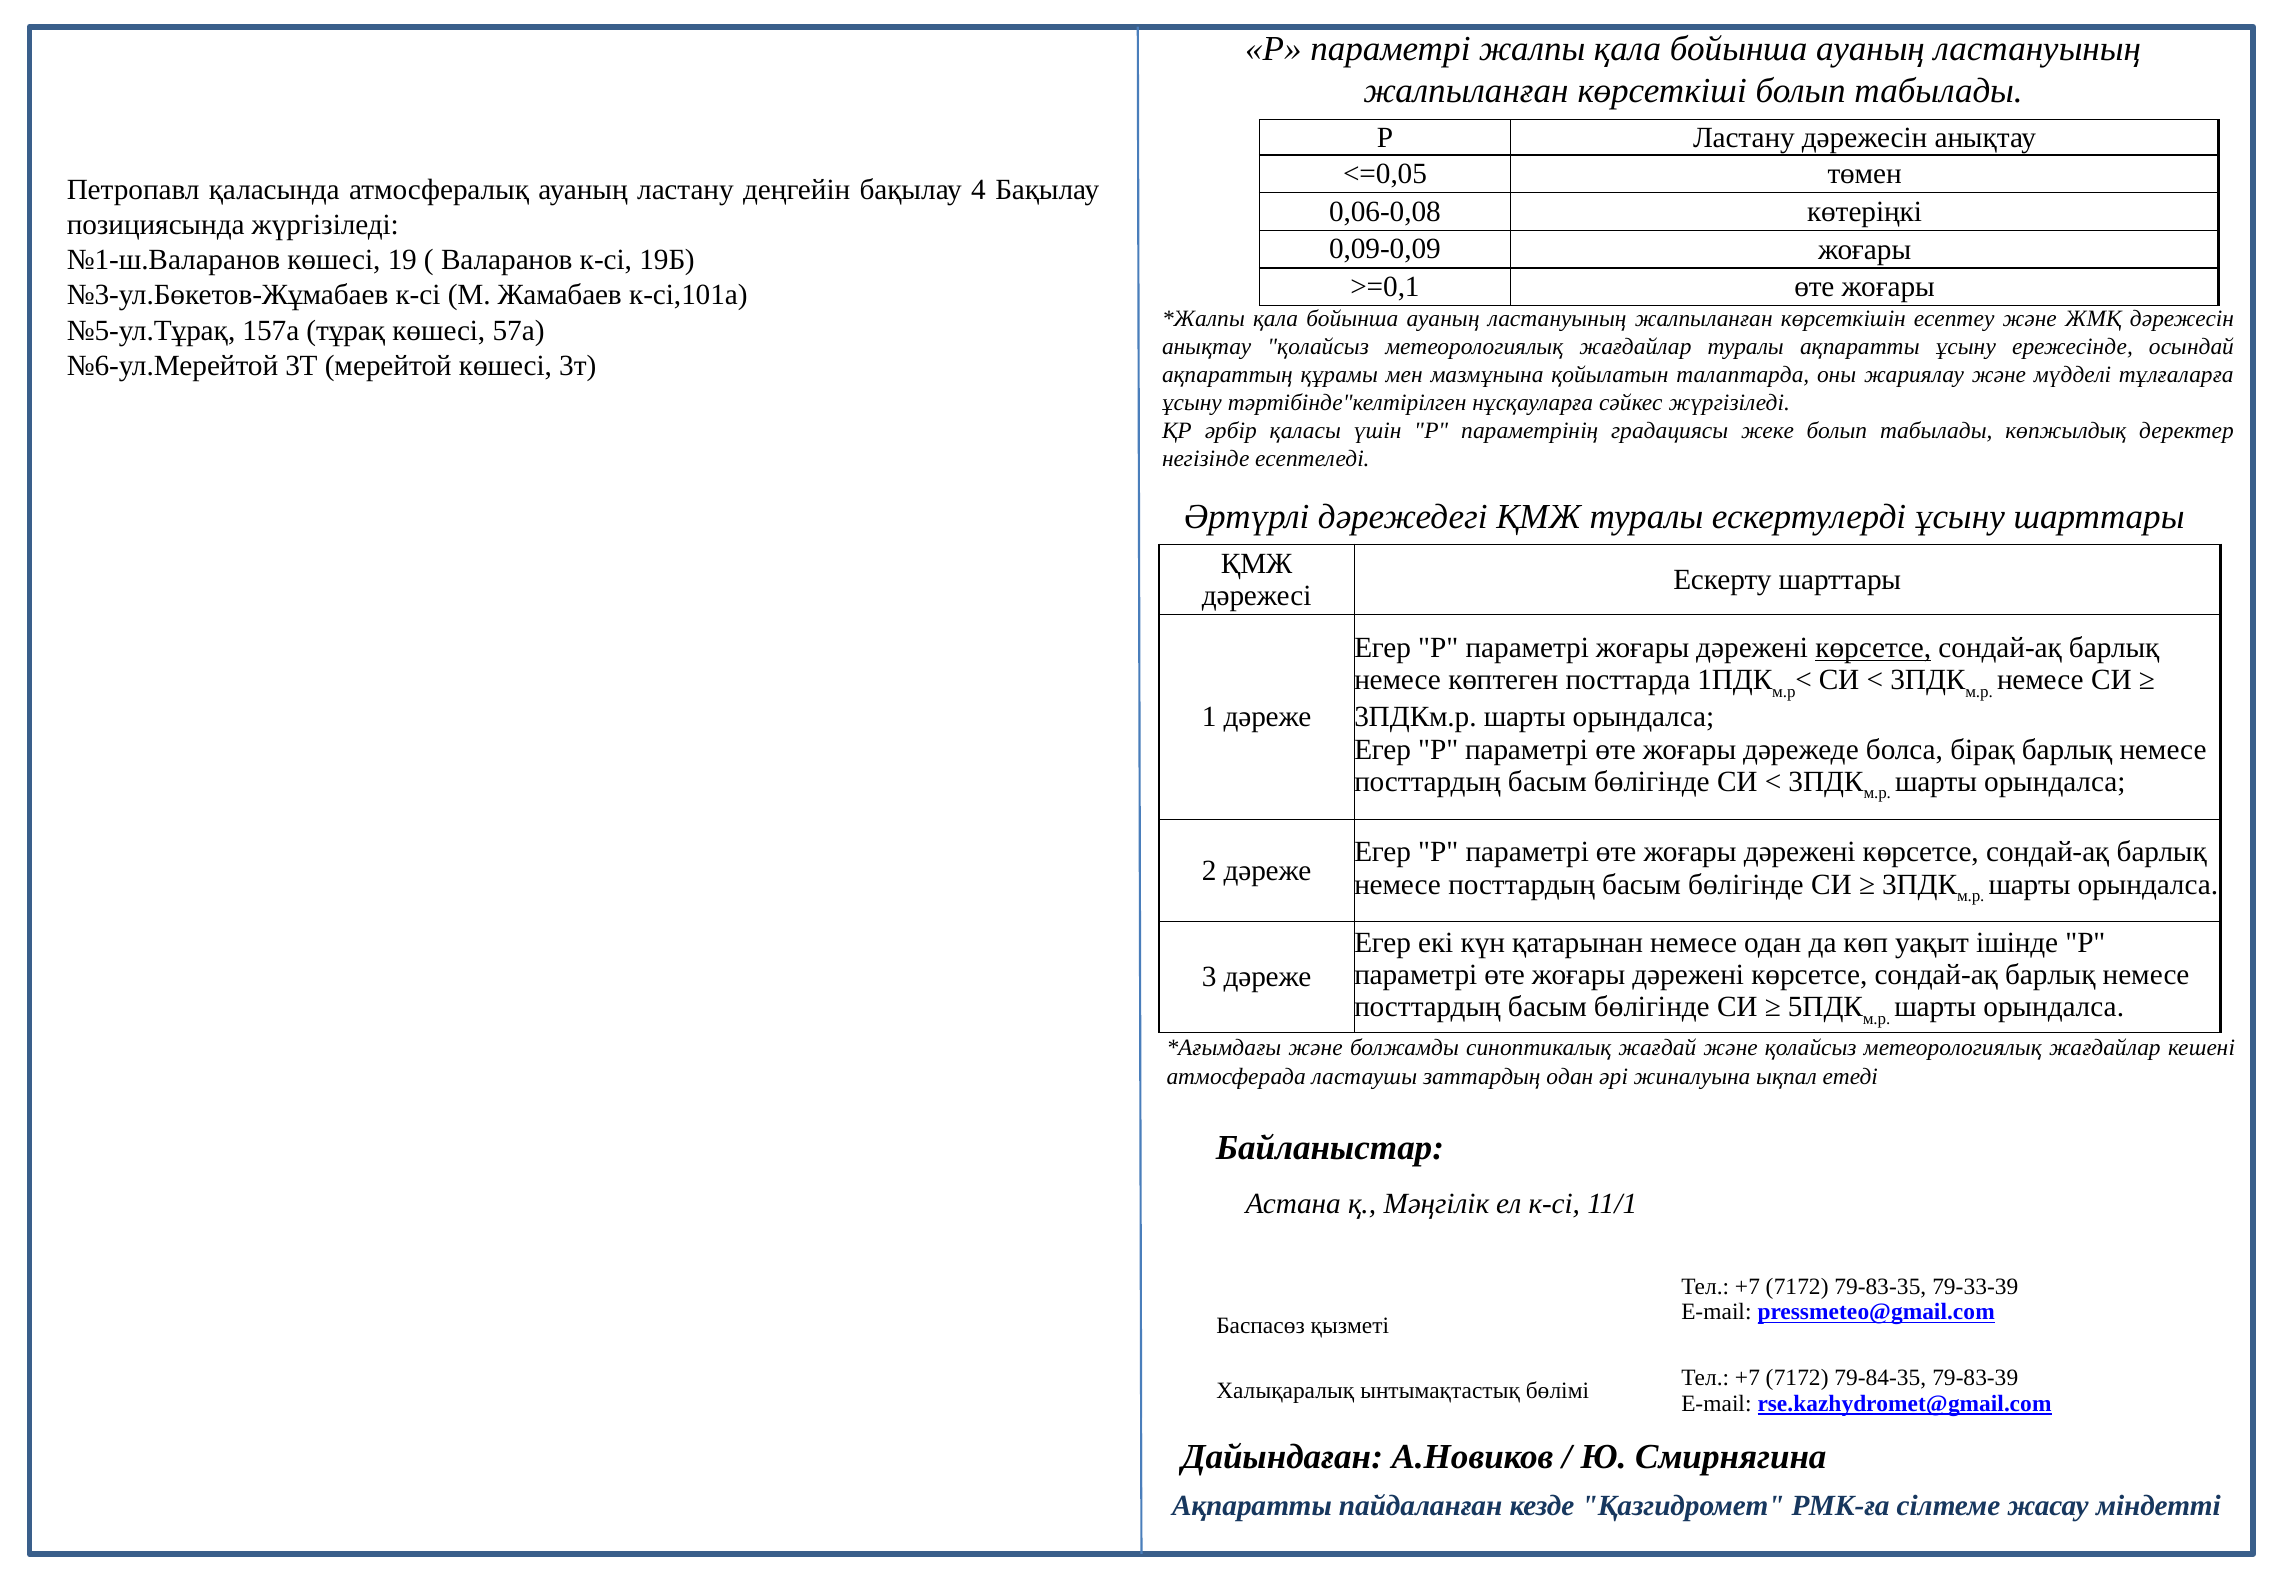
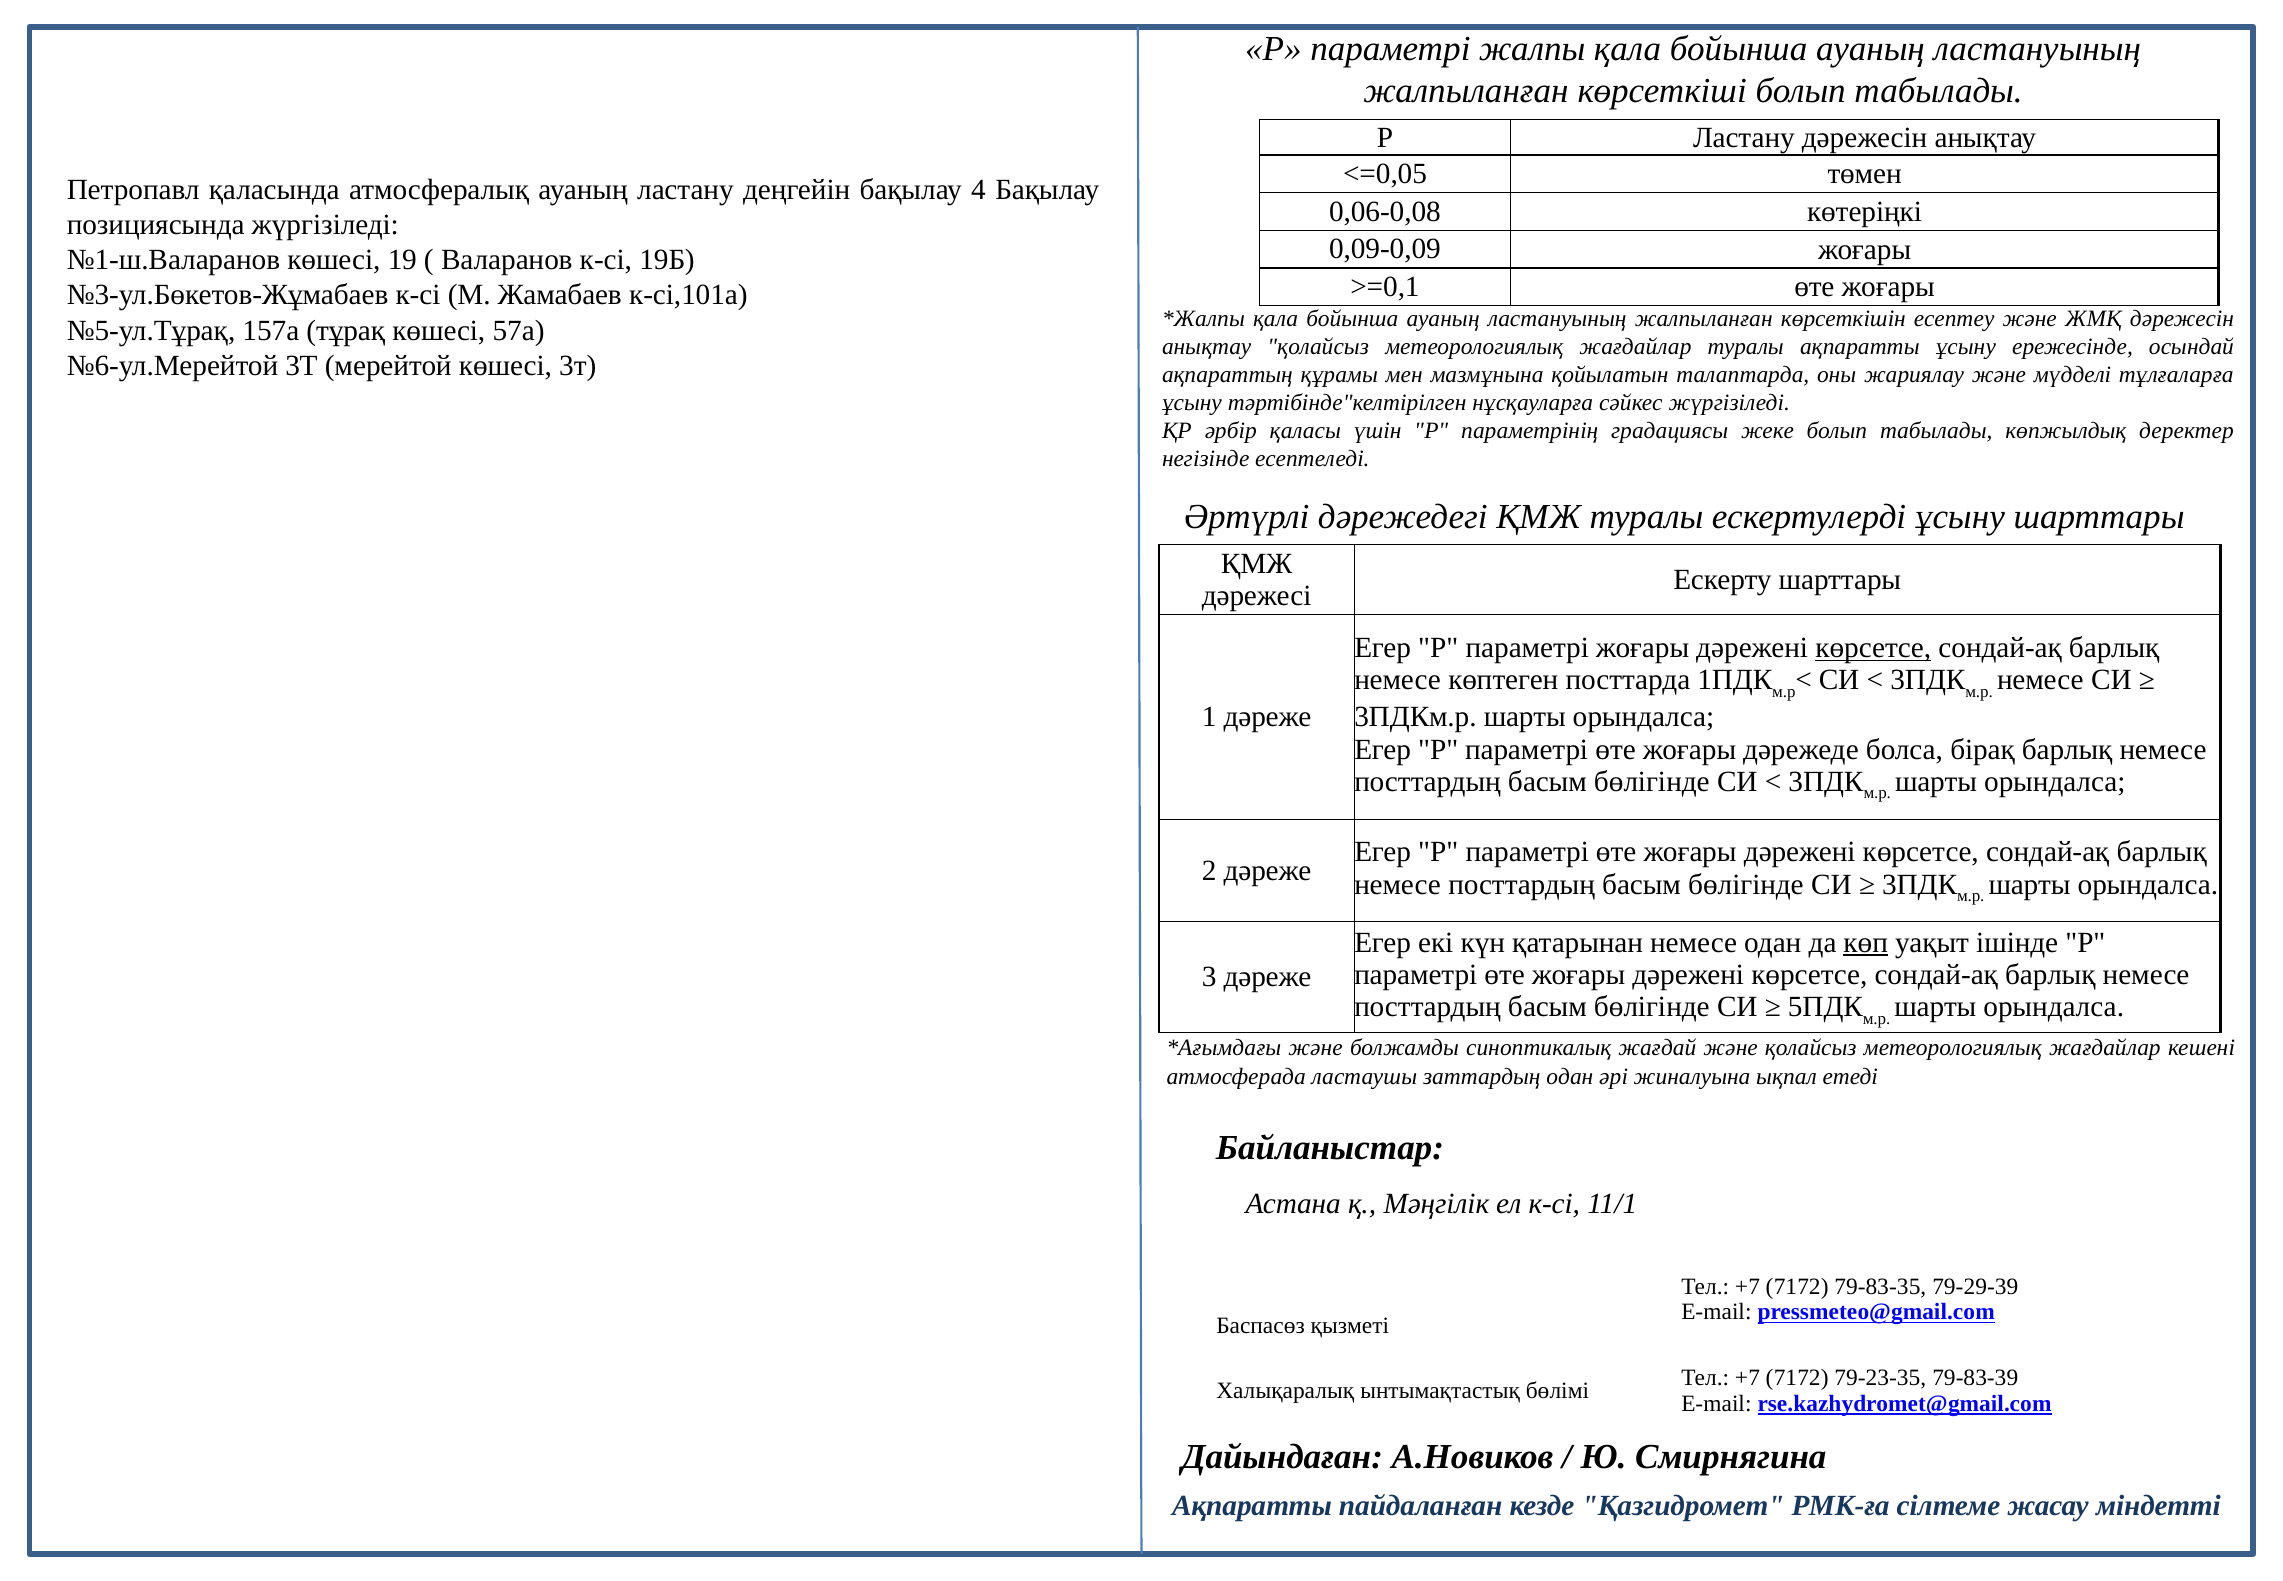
көп underline: none -> present (1866, 942)
79-33-39: 79-33-39 -> 79-29-39 (1975, 1286)
79-84-35: 79-84-35 -> 79-23-35 (1880, 1377)
